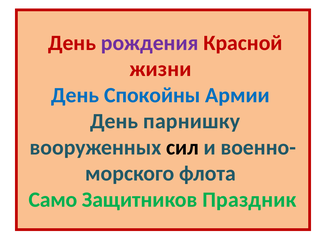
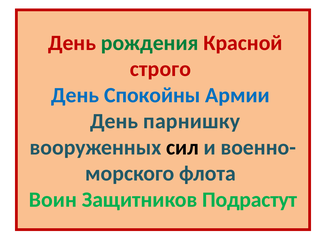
рождения colour: purple -> green (150, 43)
жизни: жизни -> строго (160, 69)
Само: Само -> Воин (53, 199)
Праздник: Праздник -> Подрастут (250, 199)
